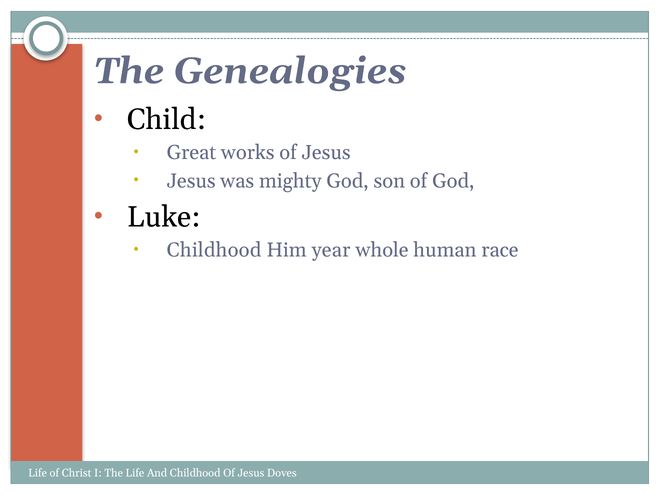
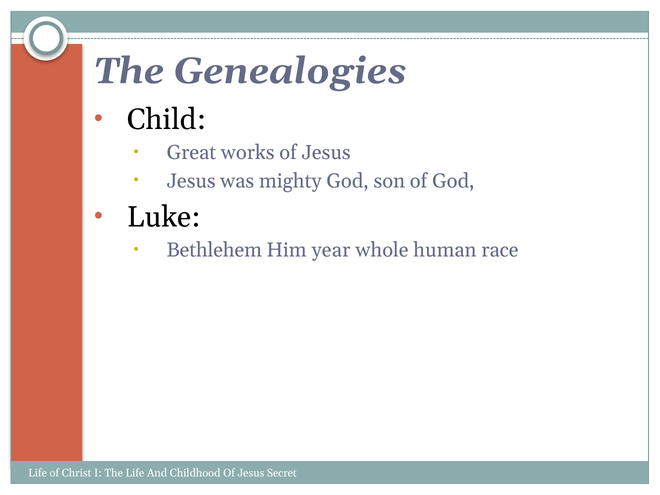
Childhood: Childhood -> Bethlehem (214, 250)
Doves: Doves -> Secret (282, 473)
